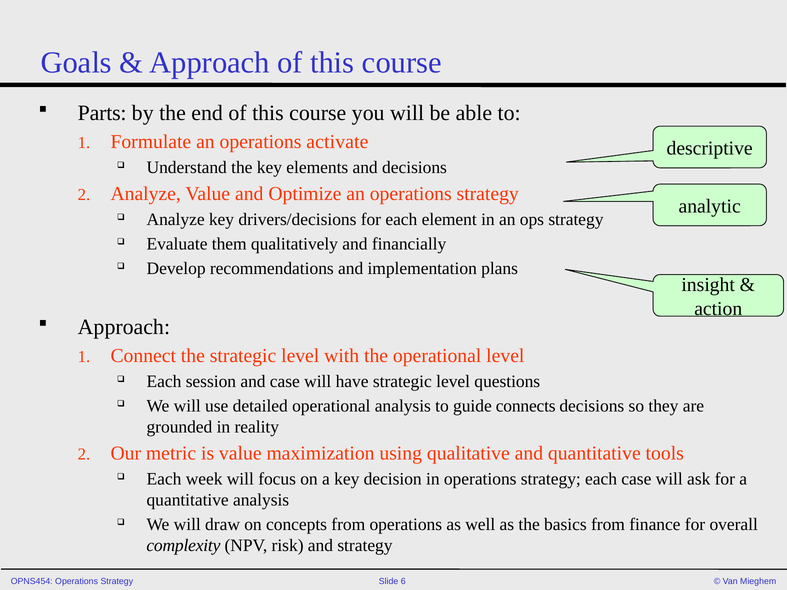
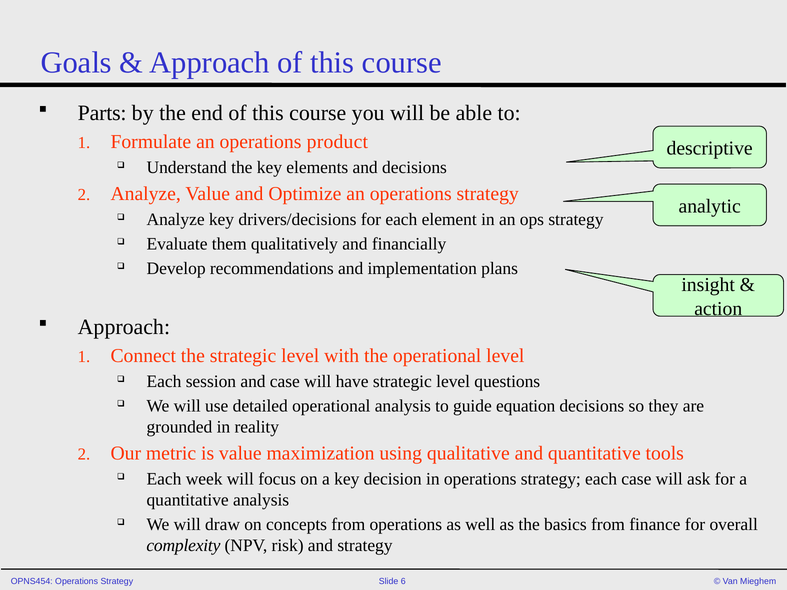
activate: activate -> product (337, 142)
connects: connects -> equation (526, 406)
